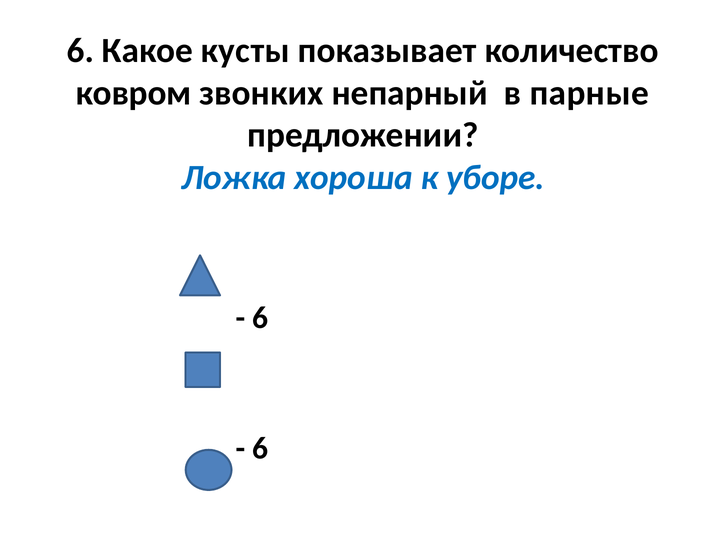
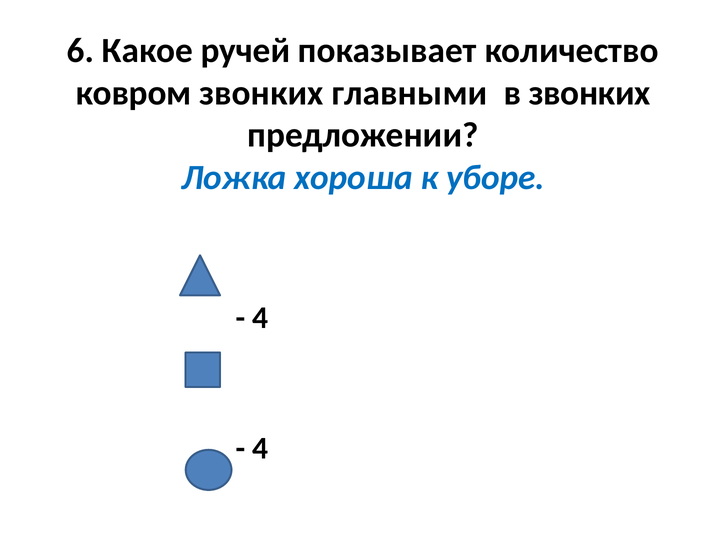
кусты: кусты -> ручей (245, 50)
непарный: непарный -> главными (410, 93)
в парные: парные -> звонких (590, 93)
6: 6 -> 4 (260, 317)
6: 6 -> 4 (260, 448)
